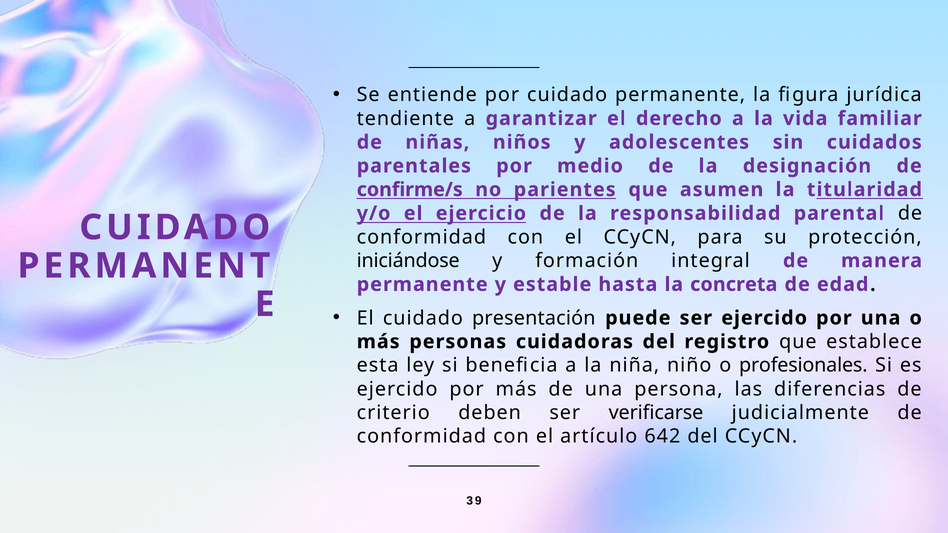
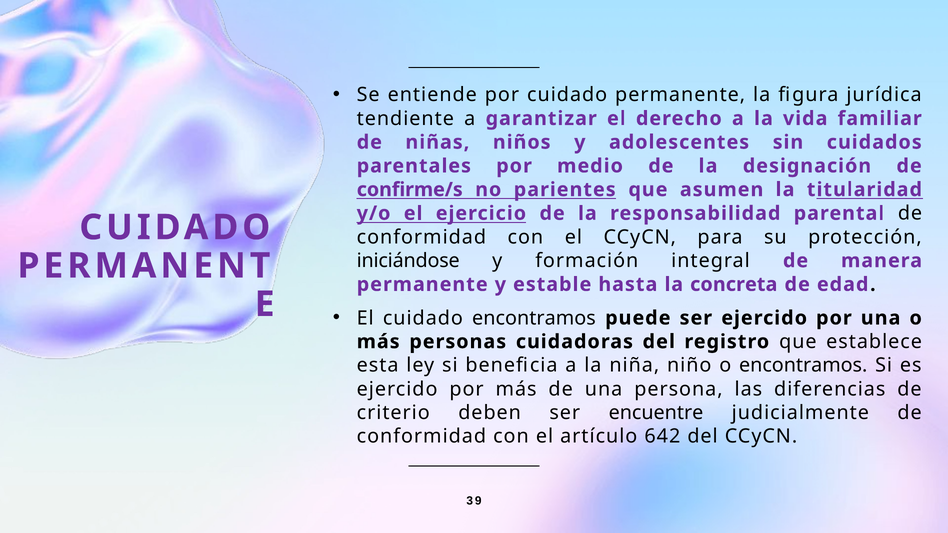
cuidado presentación: presentación -> encontramos (534, 318)
o profesionales: profesionales -> encontramos (803, 366)
verificarse: verificarse -> encuentre (656, 413)
